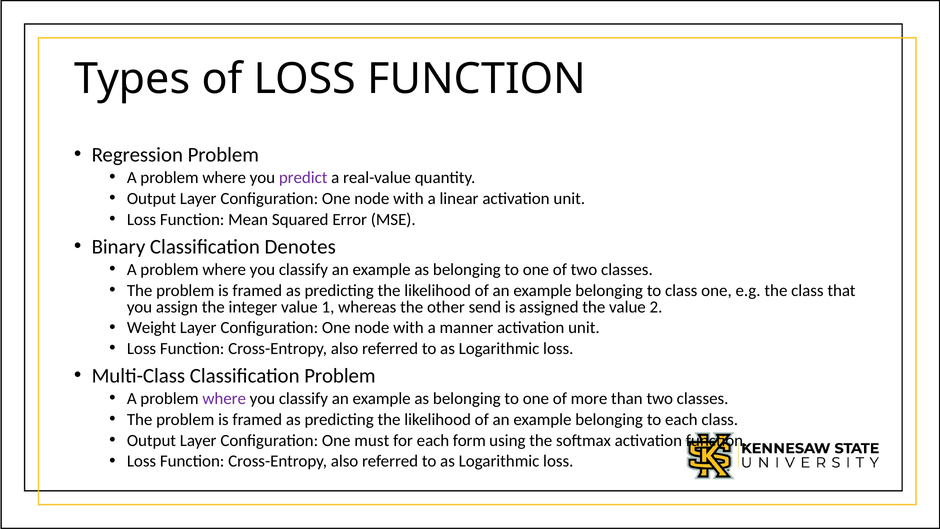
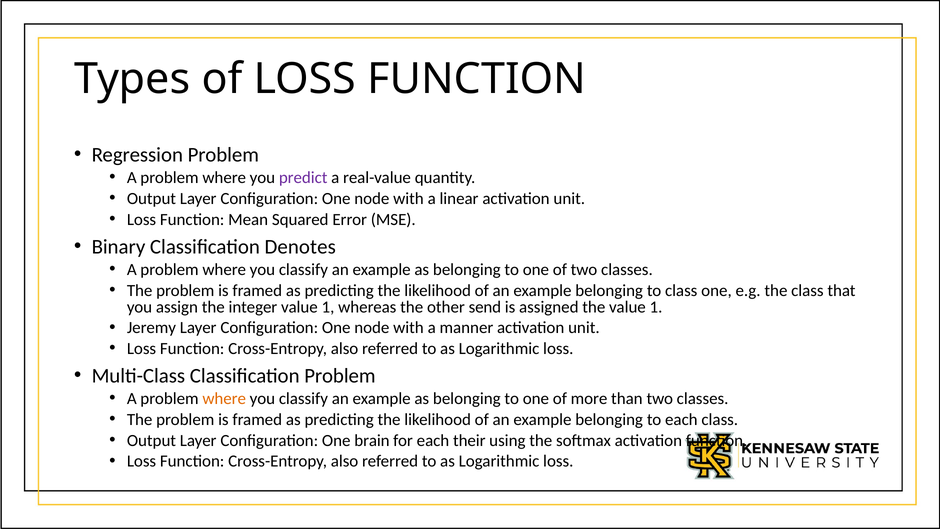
the value 2: 2 -> 1 (656, 307)
Weight: Weight -> Jeremy (151, 328)
where colour: purple -> orange (224, 398)
must: must -> brain (372, 440)
form: form -> their (469, 440)
